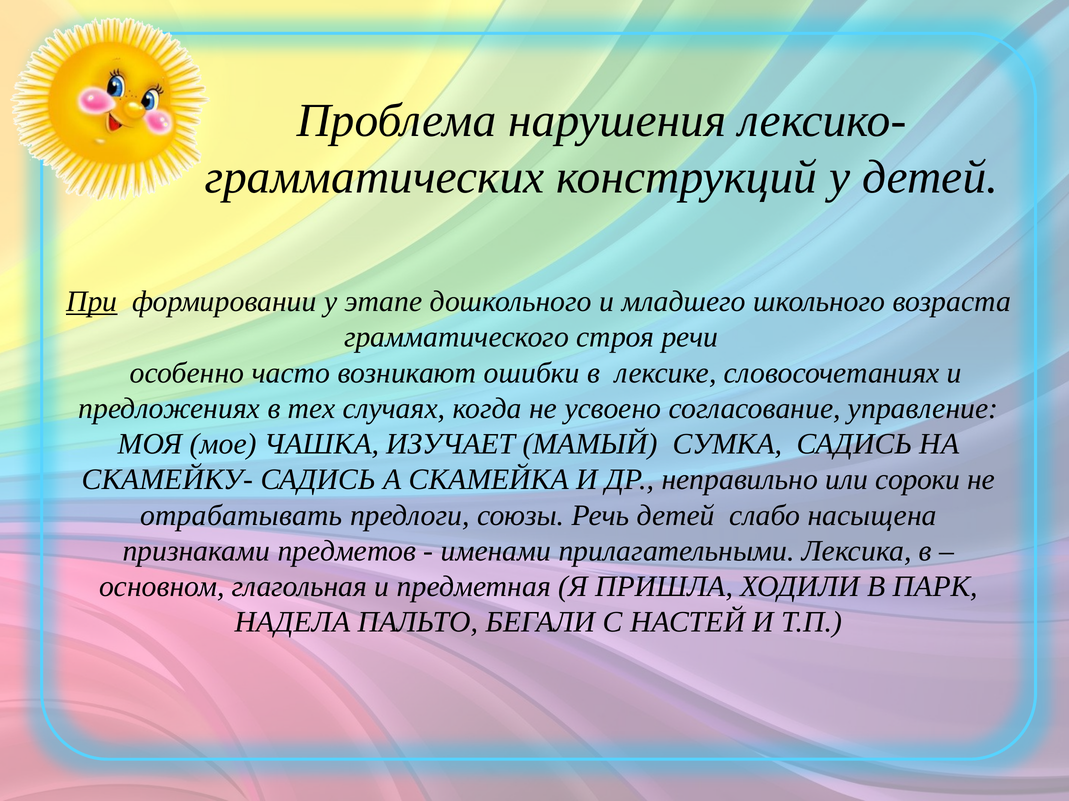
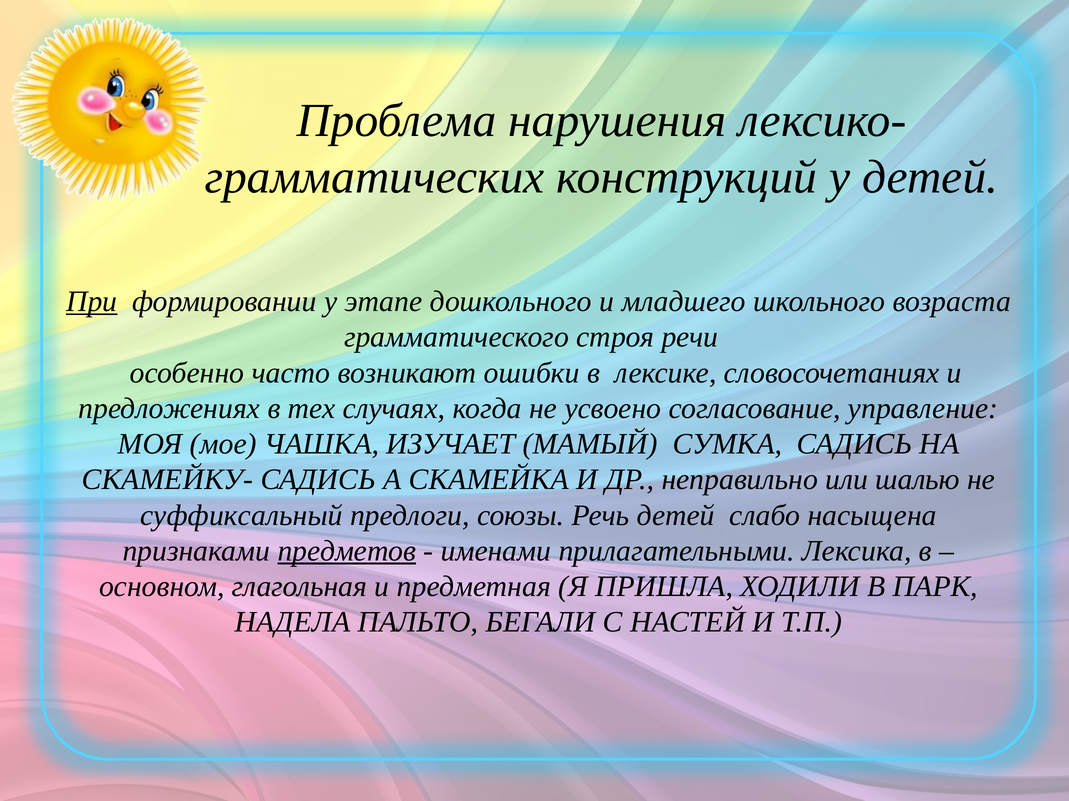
сороки: сороки -> шалью (918, 480)
отрабатывать: отрабатывать -> суффиксальный (241, 516)
предметов underline: none -> present (347, 551)
